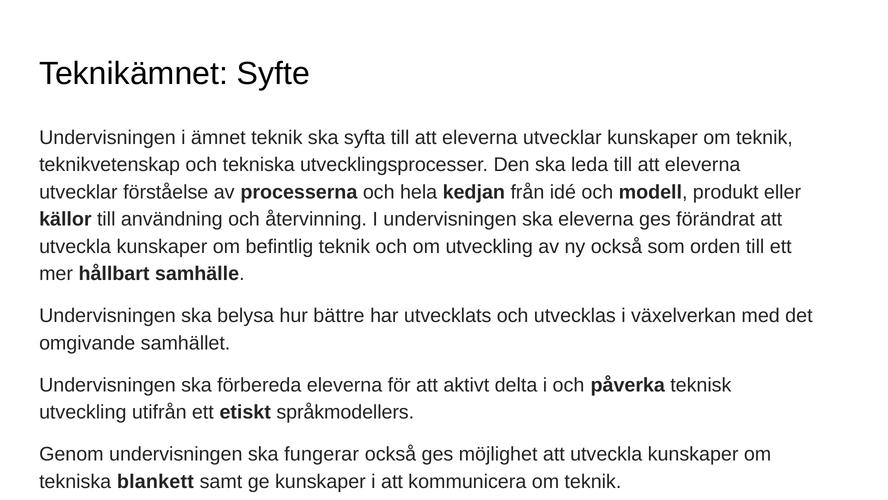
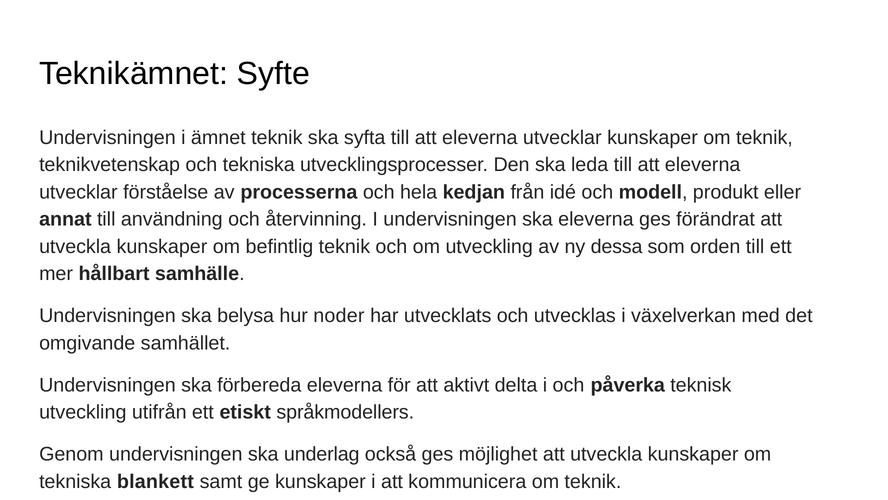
källor: källor -> annat (65, 219)
ny också: också -> dessa (617, 246)
bättre: bättre -> noder (339, 316)
fungerar: fungerar -> underlag (322, 454)
